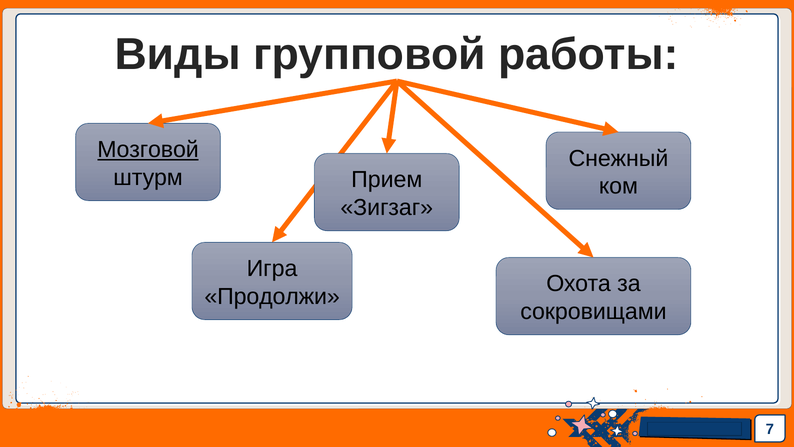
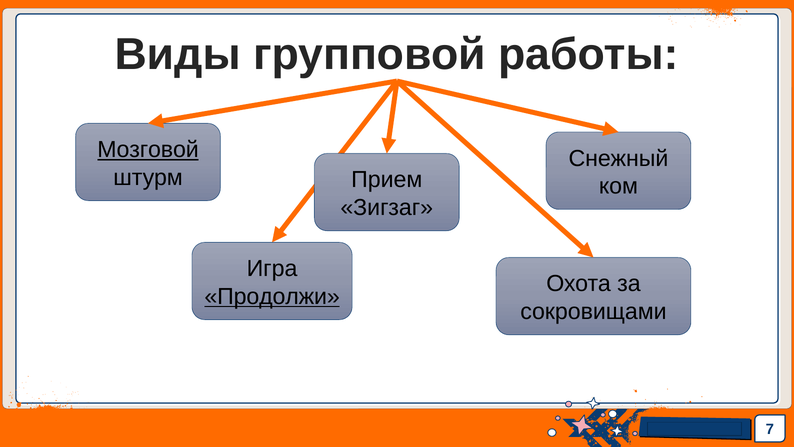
Продолжи underline: none -> present (272, 296)
